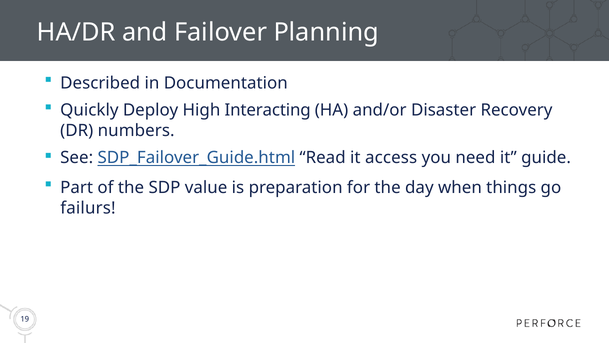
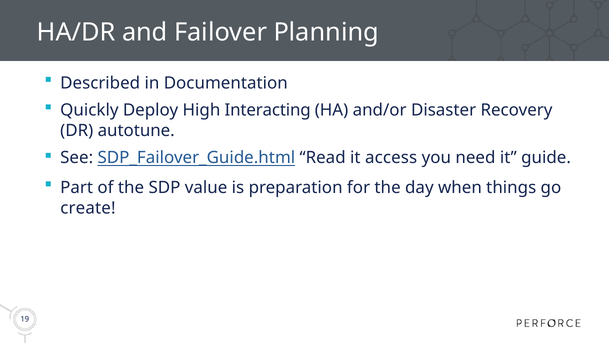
numbers: numbers -> autotune (136, 130)
failurs: failurs -> create (88, 208)
